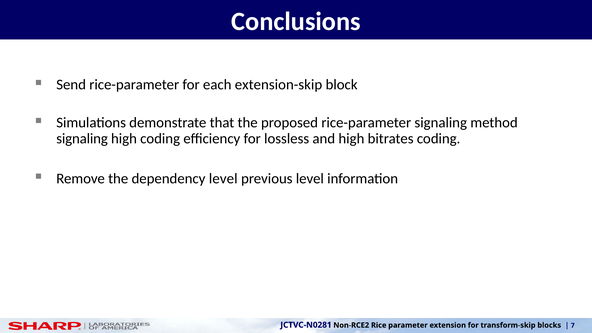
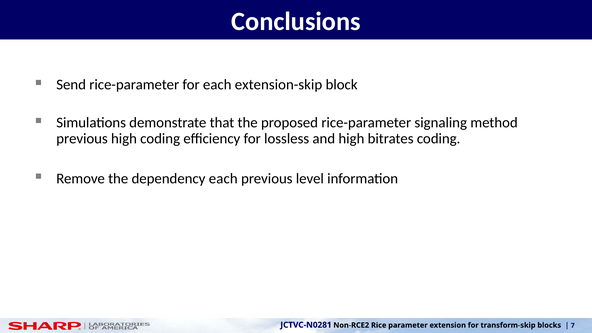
signaling: signaling -> previous (82, 139)
dependency level: level -> each (223, 178)
